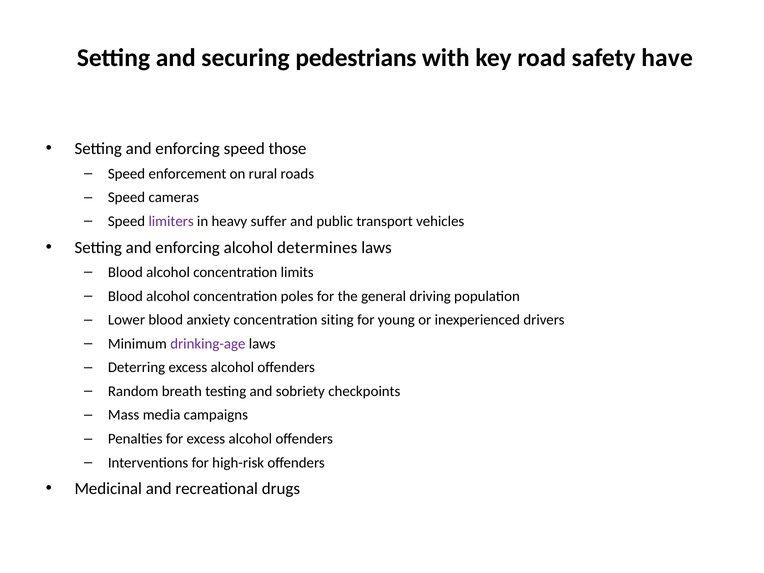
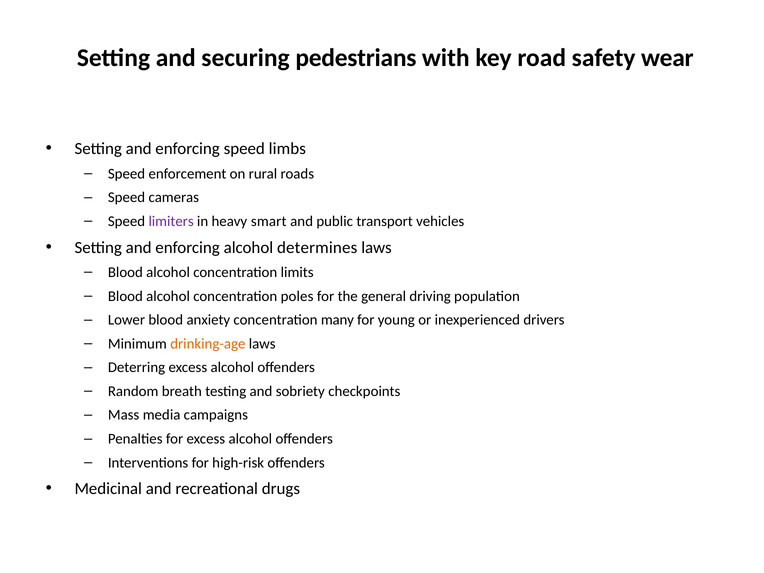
have: have -> wear (667, 58)
those: those -> limbs (287, 149)
suffer: suffer -> smart (269, 221)
siting: siting -> many (337, 320)
drinking-age colour: purple -> orange (208, 344)
